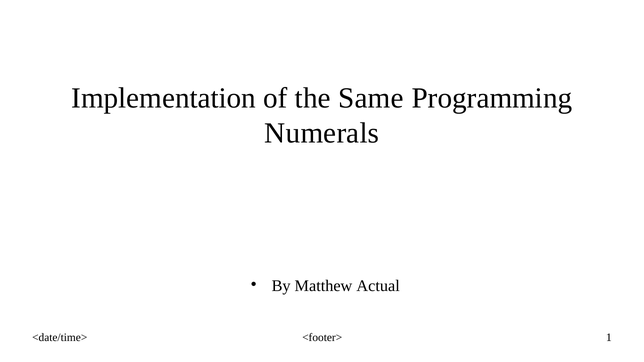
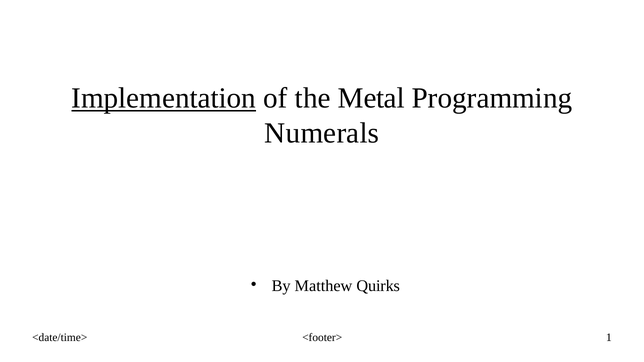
Implementation underline: none -> present (164, 98)
Same: Same -> Metal (371, 98)
Actual: Actual -> Quirks (378, 286)
